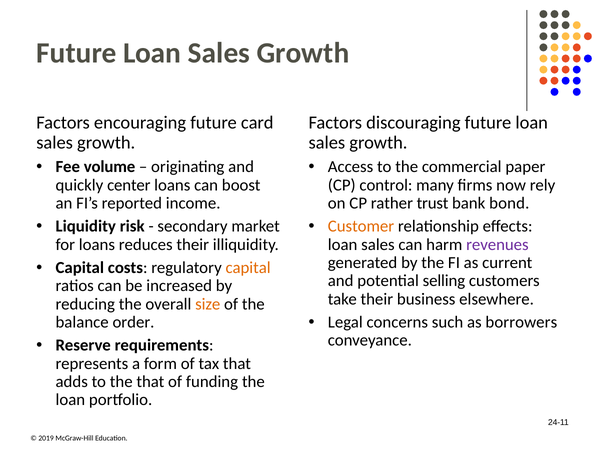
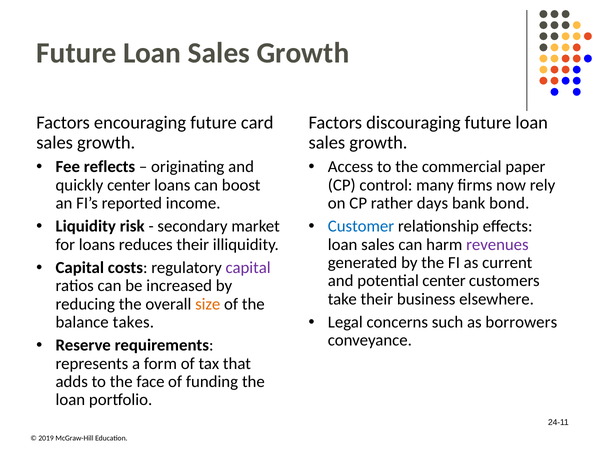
volume: volume -> reflects (109, 167)
trust: trust -> days (432, 203)
Customer colour: orange -> blue (361, 226)
capital colour: orange -> purple (248, 268)
potential selling: selling -> center (444, 281)
order: order -> takes (133, 322)
the that: that -> face (150, 382)
